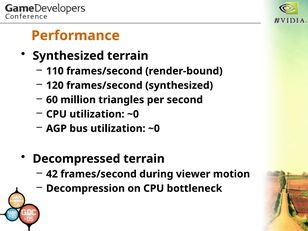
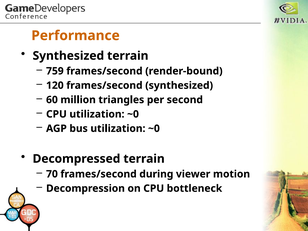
110: 110 -> 759 (55, 71)
42: 42 -> 70 (52, 174)
